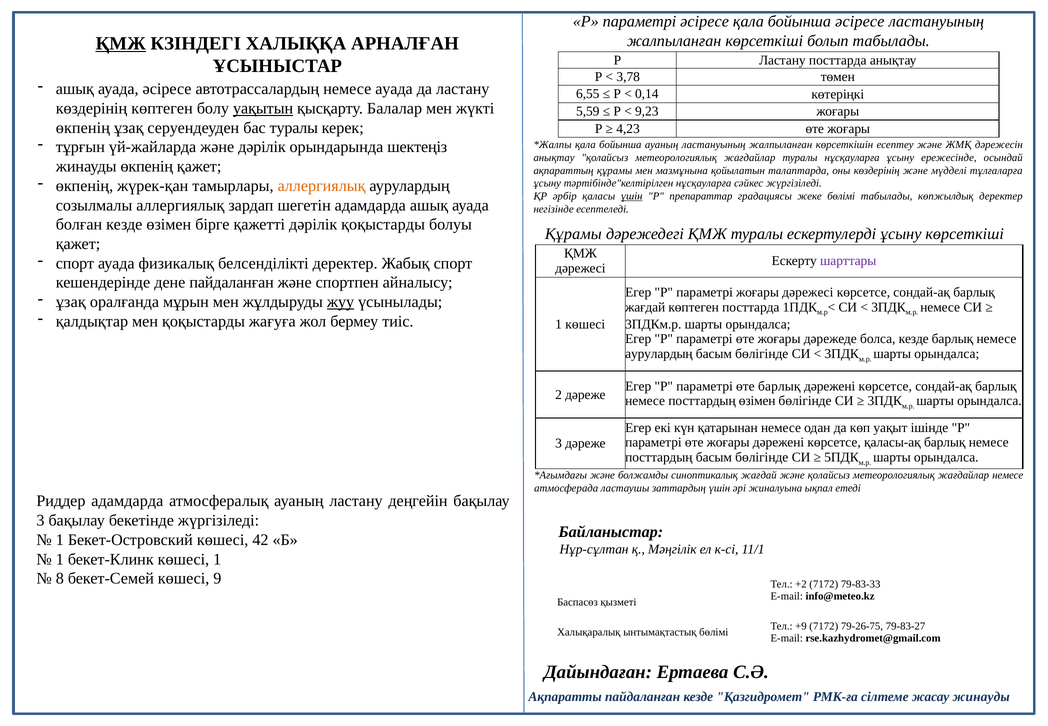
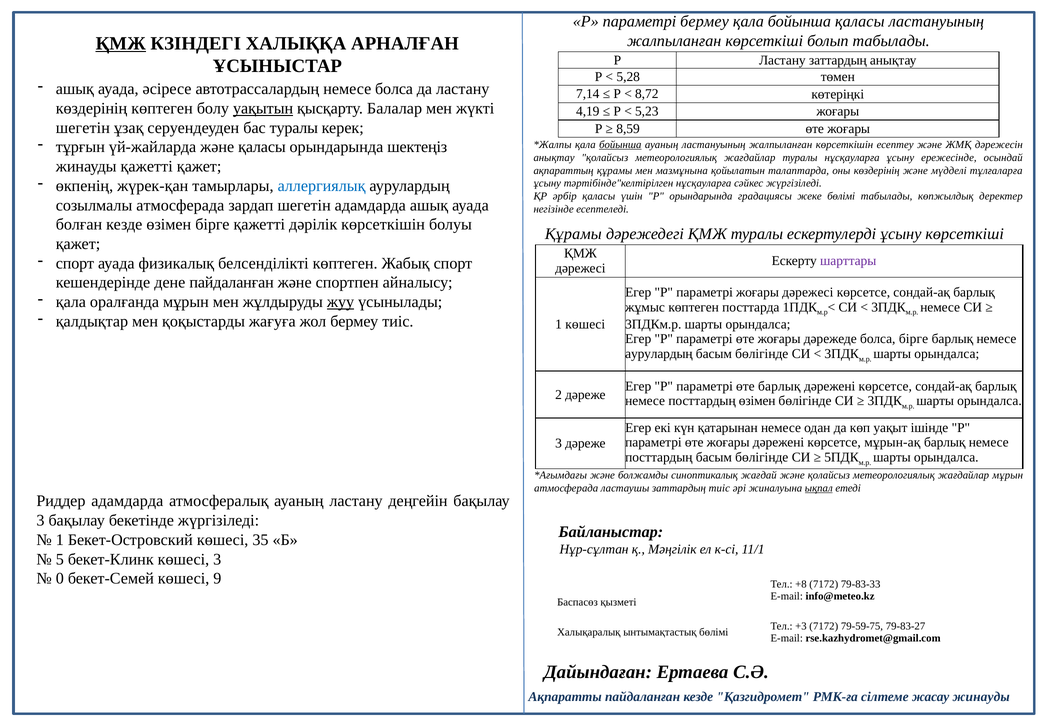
параметрі әсіресе: әсіресе -> бермеу (705, 22)
бойынша әсіресе: әсіресе -> қаласы (860, 22)
Ластану посттарда: посттарда -> заттардың (838, 60)
3,78: 3,78 -> 5,28 (628, 77)
немесе ауада: ауада -> болса (394, 89)
6,55: 6,55 -> 7,14 (588, 94)
0,14: 0,14 -> 8,72 (647, 94)
5,59: 5,59 -> 4,19 (588, 111)
9,23: 9,23 -> 5,23 (647, 111)
өкпенің: өкпенің -> шегетін (83, 128)
4,23: 4,23 -> 8,59 (628, 128)
және дәрілік: дәрілік -> қаласы (262, 147)
бойынша underline: none -> present (620, 145)
жинауды өкпенің: өкпенің -> қажетті (147, 166)
аллергиялық colour: orange -> blue (322, 186)
үшін underline: present -> none (632, 196)
Р препараттар: препараттар -> орындарында (701, 196)
созылмалы аллергиялық: аллергиялық -> атмосферада (180, 205)
дәрілік қоқыстарды: қоқыстарды -> көрсеткішін (383, 224)
белсенділікті деректер: деректер -> көптеген (345, 263)
ұзақ: ұзақ -> қала (71, 302)
жағдай: жағдай -> жұмыс (645, 307)
болса кезде: кезде -> бірге (914, 339)
қаласы-ақ: қаласы-ақ -> мұрын-ақ (892, 442)
жағдайлар немесе: немесе -> мұрын (1008, 475)
заттардың үшін: үшін -> тиіс (719, 488)
ықпал underline: none -> present (819, 488)
42: 42 -> 35 (260, 540)
1: 1 -> 5 (60, 559)
көшесі 1: 1 -> 3 (217, 559)
8: 8 -> 0 (60, 578)
+2: +2 -> +8 (801, 584)
+9: +9 -> +3 (801, 626)
79-26-75: 79-26-75 -> 79-59-75 (862, 626)
